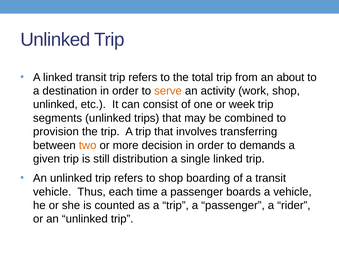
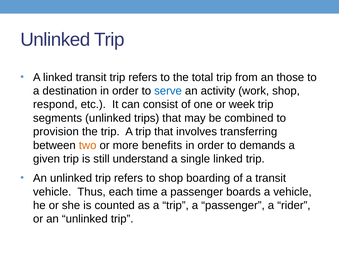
about: about -> those (290, 77)
serve colour: orange -> blue (168, 91)
unlinked: unlinked -> respond (55, 104)
decision: decision -> benefits (162, 145)
distribution: distribution -> understand (140, 158)
